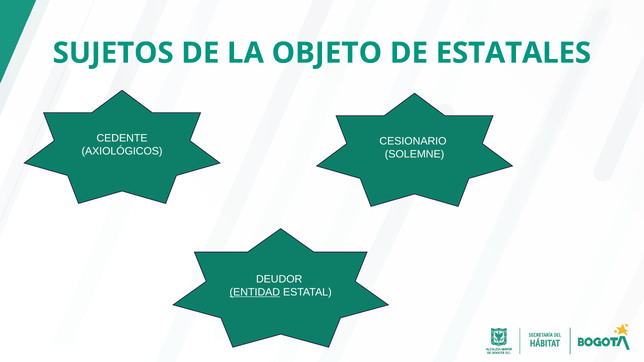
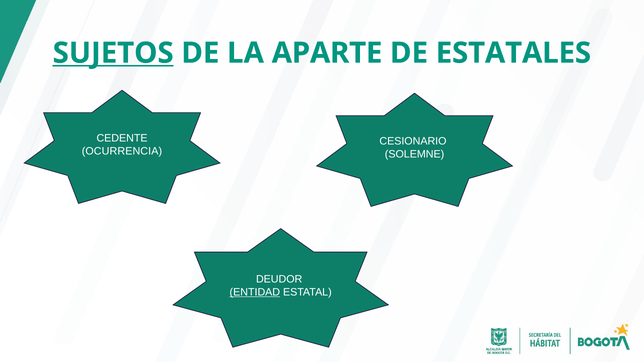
SUJETOS underline: none -> present (113, 53)
OBJETO: OBJETO -> APARTE (327, 53)
AXIOLÓGICOS: AXIOLÓGICOS -> OCURRENCIA (122, 151)
